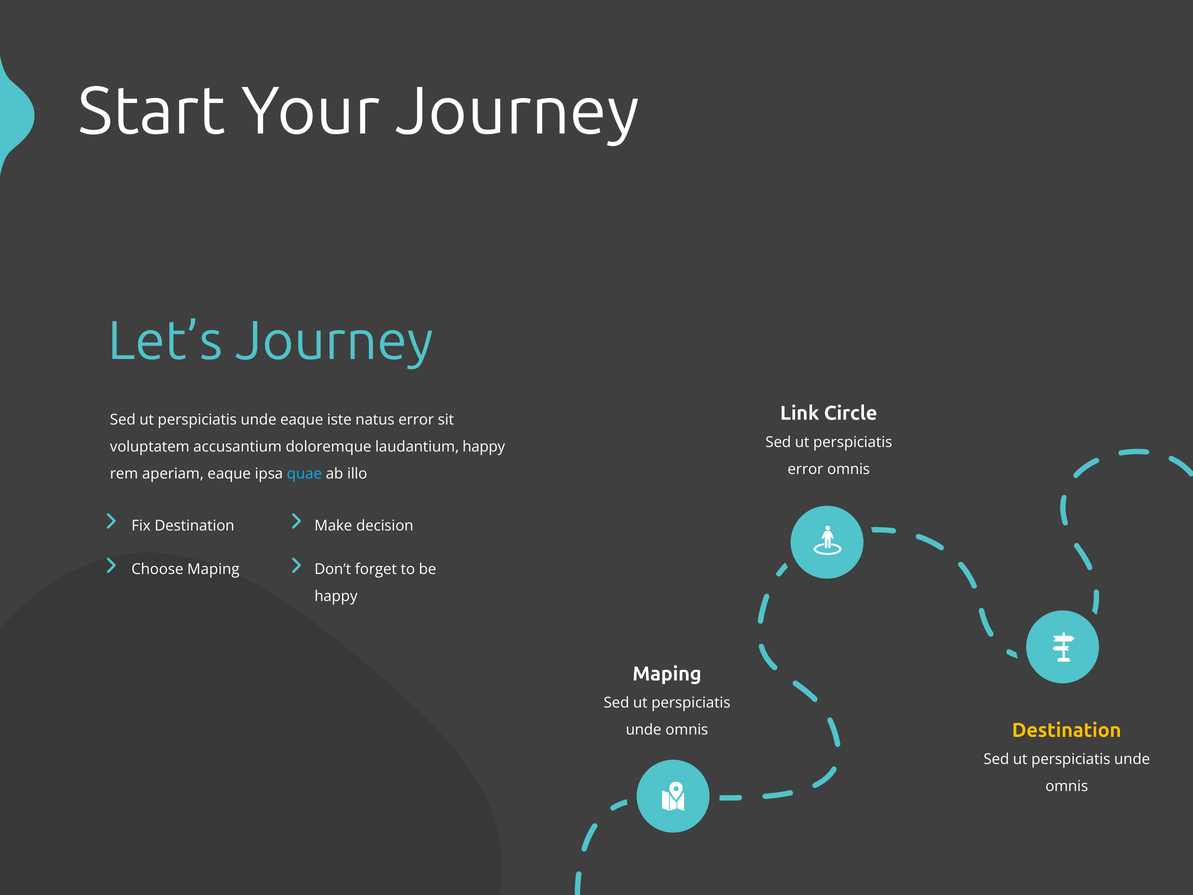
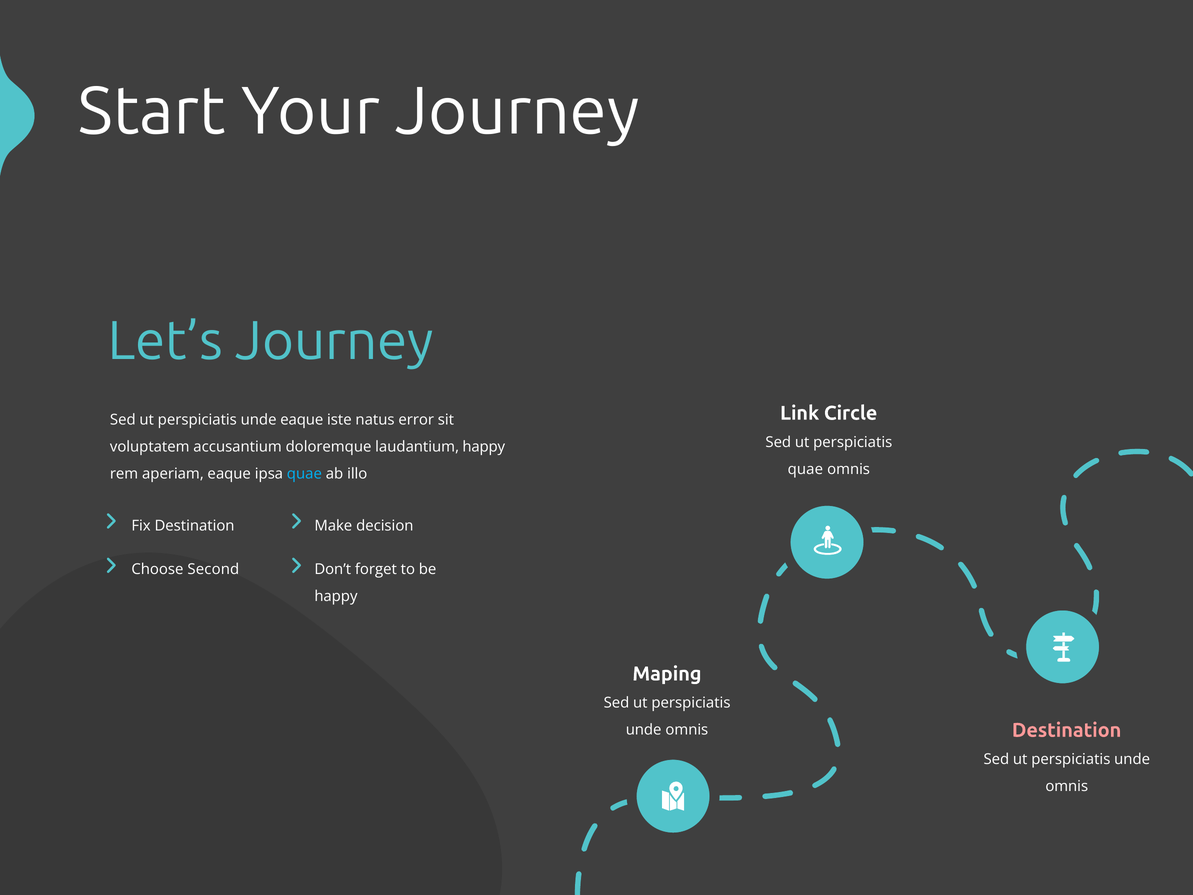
error: error -> quae (805, 469)
Choose Maping: Maping -> Second (213, 569)
Destination colour: yellow -> pink (1067, 730)
